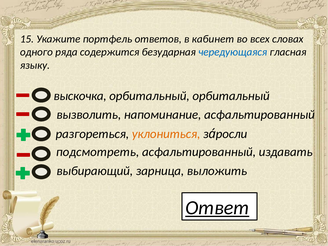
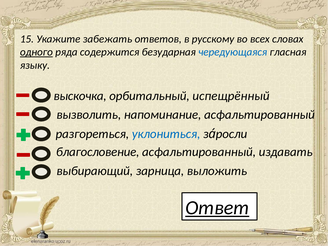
портфель: портфель -> забежать (108, 39)
кабинет: кабинет -> русскому (213, 39)
одного underline: none -> present (36, 52)
орбитальный орбитальный: орбитальный -> испещрённый (231, 96)
уклониться colour: orange -> blue (166, 134)
подсмотреть: подсмотреть -> благословение (98, 152)
